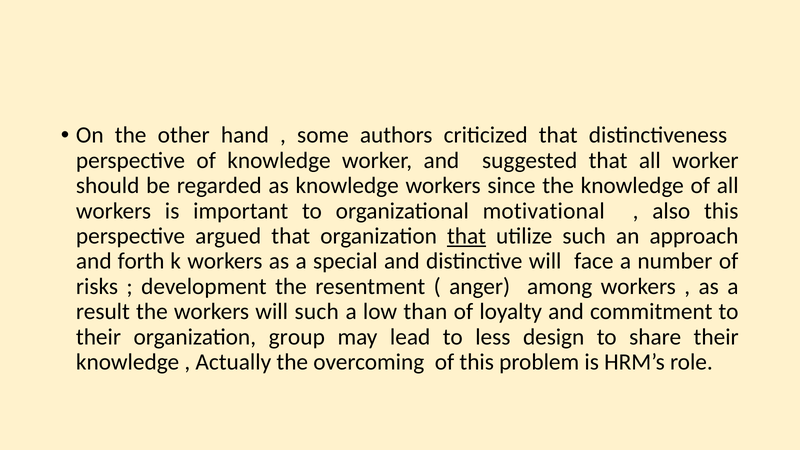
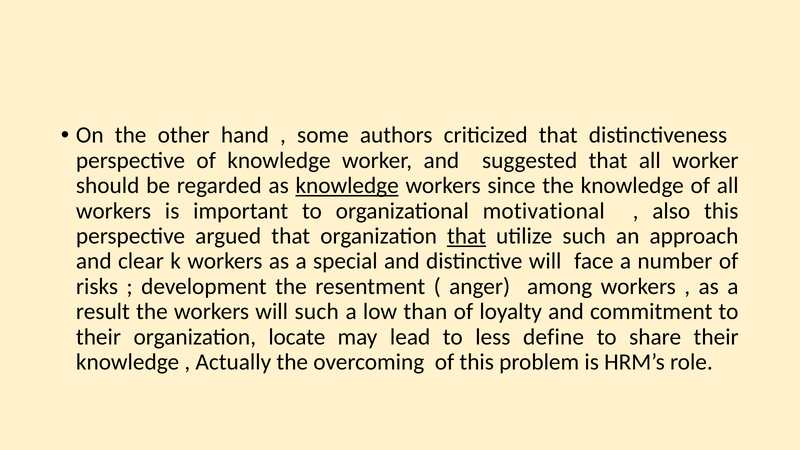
knowledge underline: none -> present (347, 186)
forth: forth -> clear (141, 261)
group: group -> locate (297, 337)
design: design -> define (554, 337)
